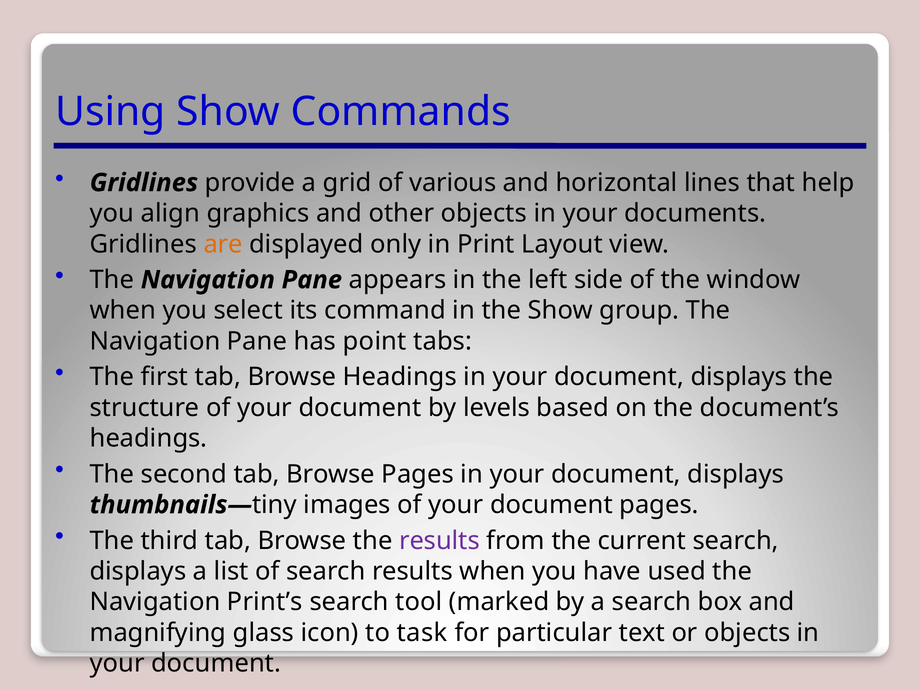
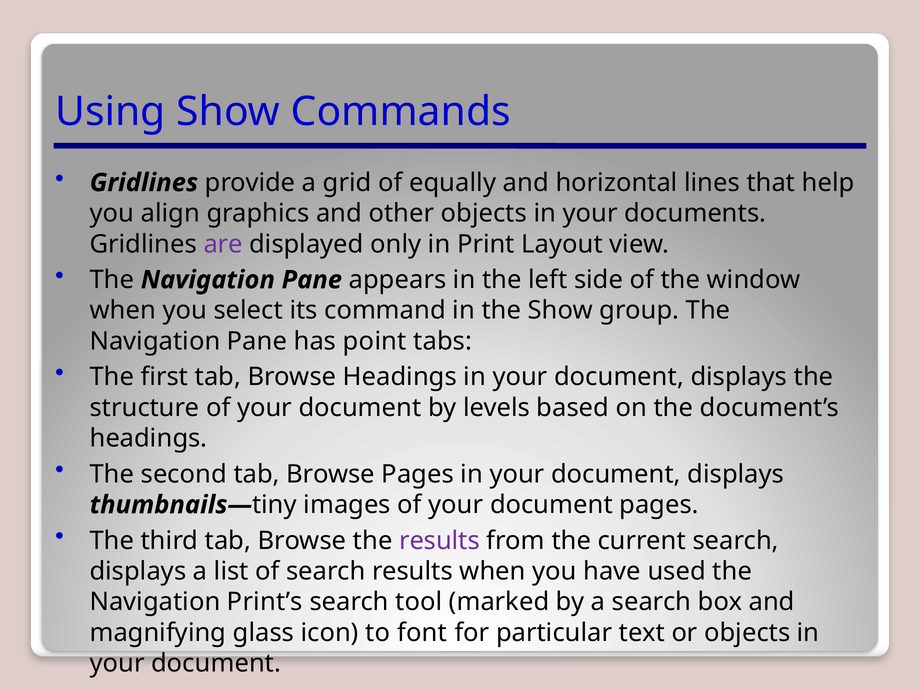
various: various -> equally (453, 183)
are colour: orange -> purple (223, 244)
task: task -> font (422, 633)
